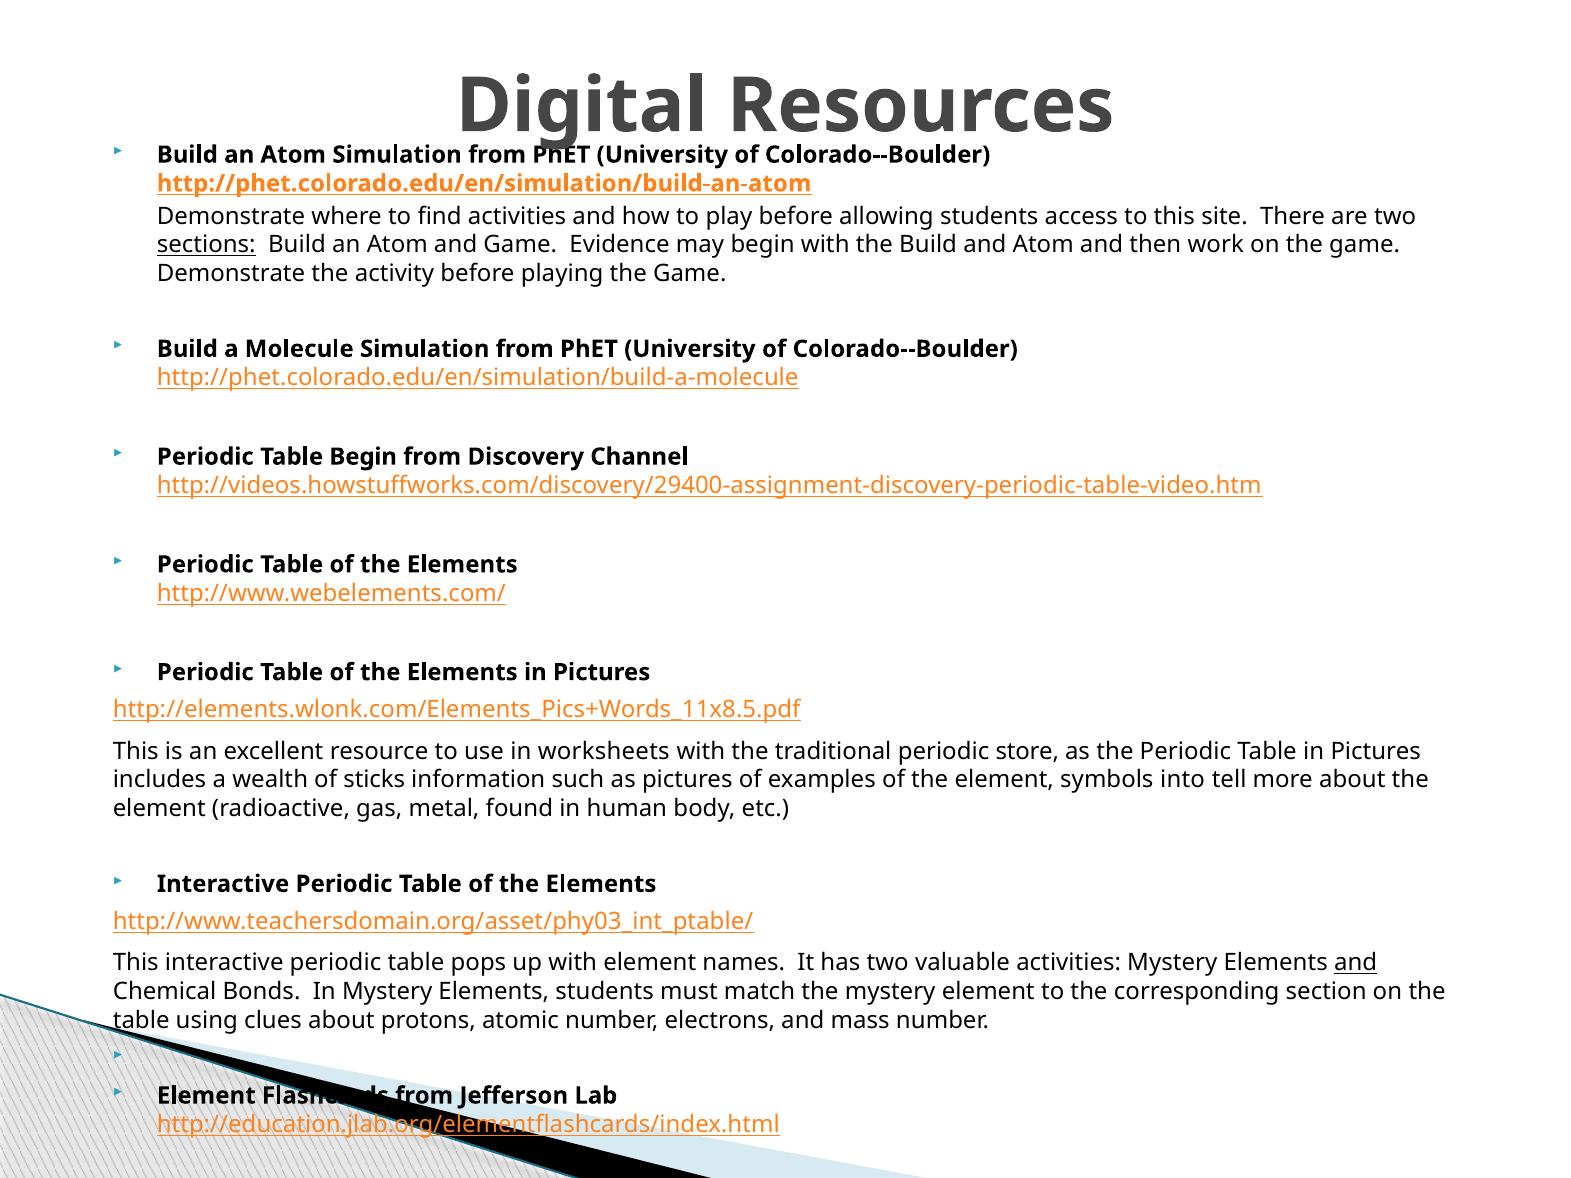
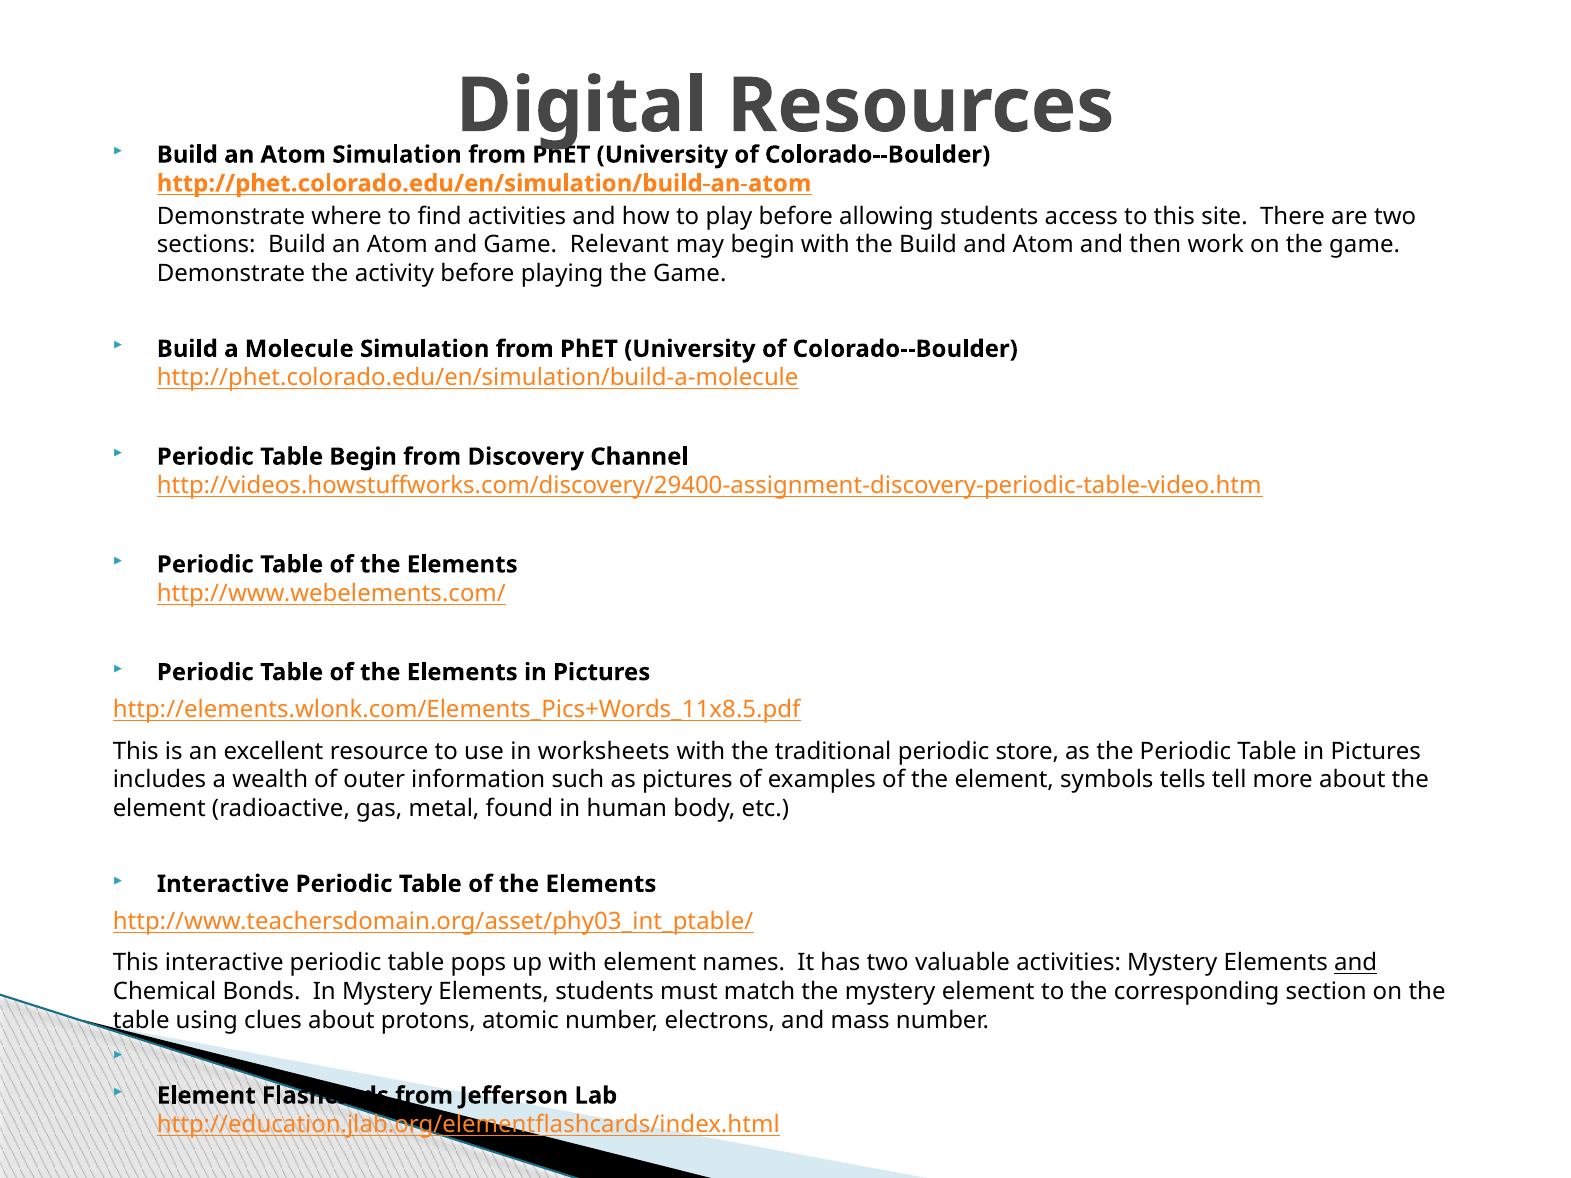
sections underline: present -> none (206, 245)
Evidence: Evidence -> Relevant (619, 245)
sticks: sticks -> outer (374, 780)
into: into -> tells (1183, 780)
